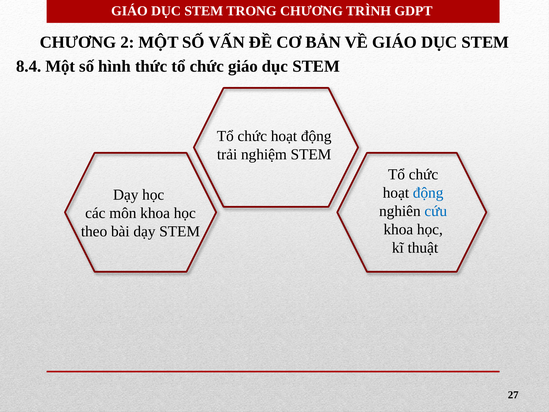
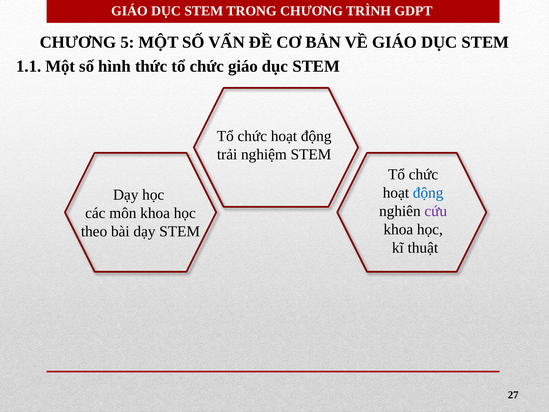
2: 2 -> 5 (127, 42)
8.4: 8.4 -> 1.1 (29, 66)
cứu colour: blue -> purple (436, 211)
